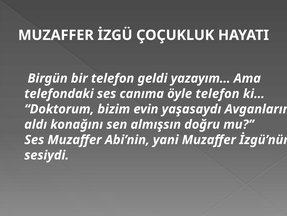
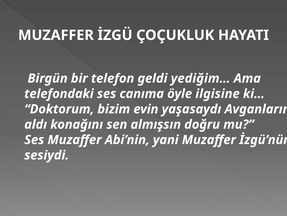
yazayım…: yazayım… -> yediğim… (201, 78)
öyle telefon: telefon -> ilgisine (218, 93)
